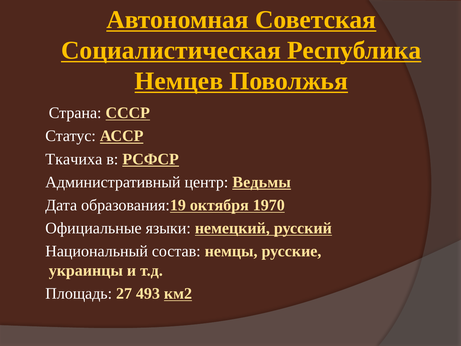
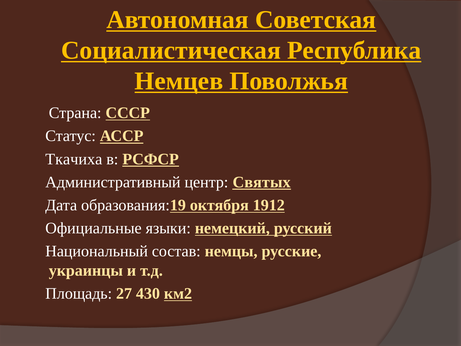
Ведьмы: Ведьмы -> Святых (262, 182)
1970: 1970 -> 1912 (269, 205)
493: 493 -> 430 (148, 293)
